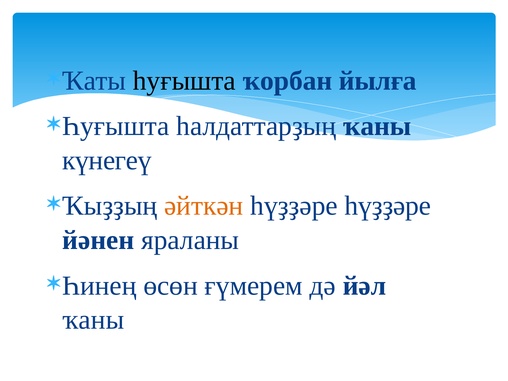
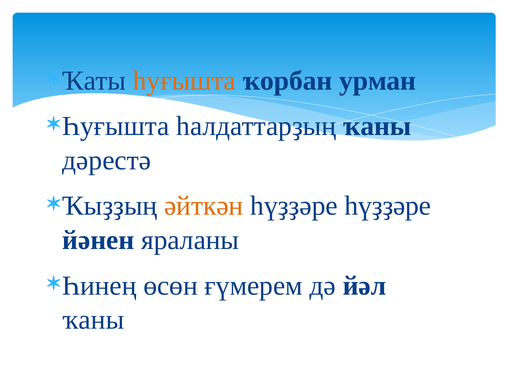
һуғышта colour: black -> orange (184, 81)
йылға: йылға -> урман (378, 81)
күнегеү: күнегеү -> дәрестә (107, 160)
